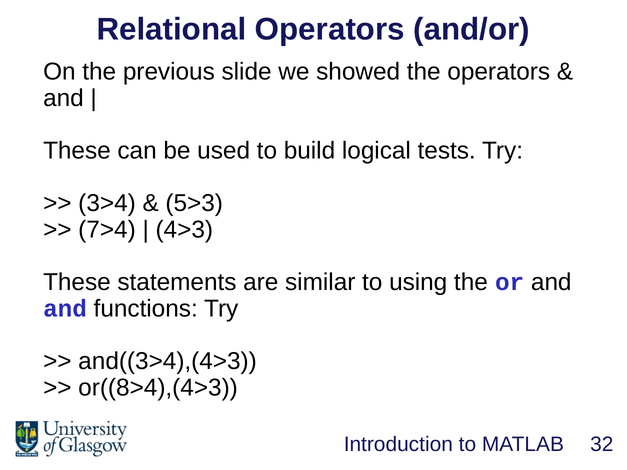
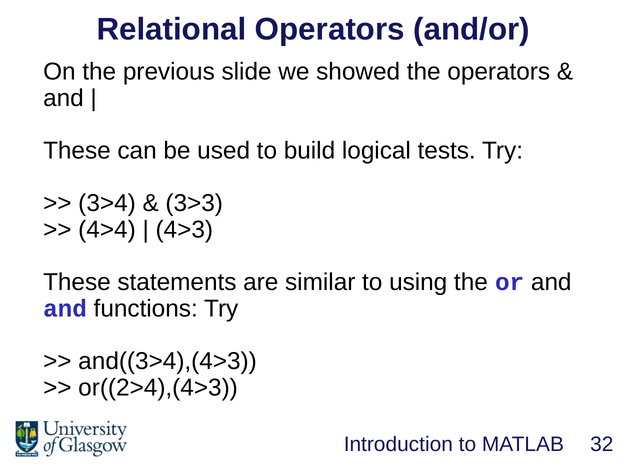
5>3: 5>3 -> 3>3 (194, 204)
7>4: 7>4 -> 4>4 (107, 230)
or((8>4),(4>3: or((8>4),(4>3 -> or((2>4),(4>3 (158, 388)
